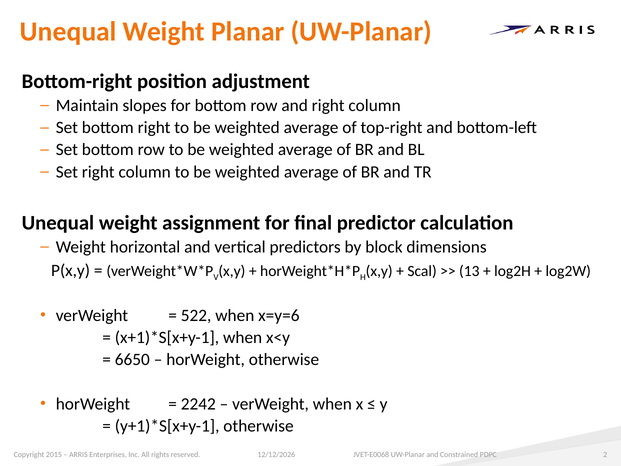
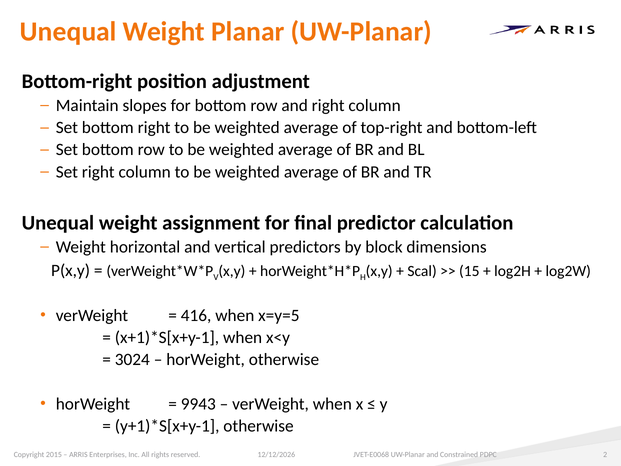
13: 13 -> 15 (469, 271)
522: 522 -> 416 (196, 315)
x=y=6: x=y=6 -> x=y=5 (279, 315)
6650: 6650 -> 3024 (132, 359)
2242: 2242 -> 9943 (198, 404)
